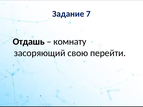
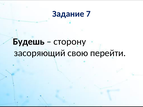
Отдашь: Отдашь -> Будешь (29, 42)
комнату: комнату -> сторону (70, 42)
